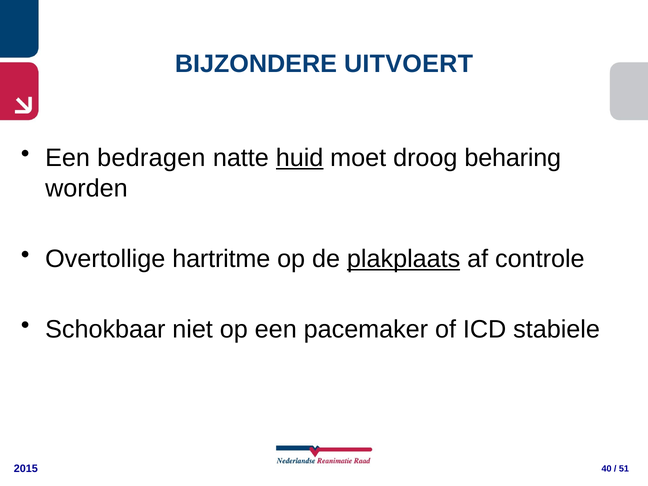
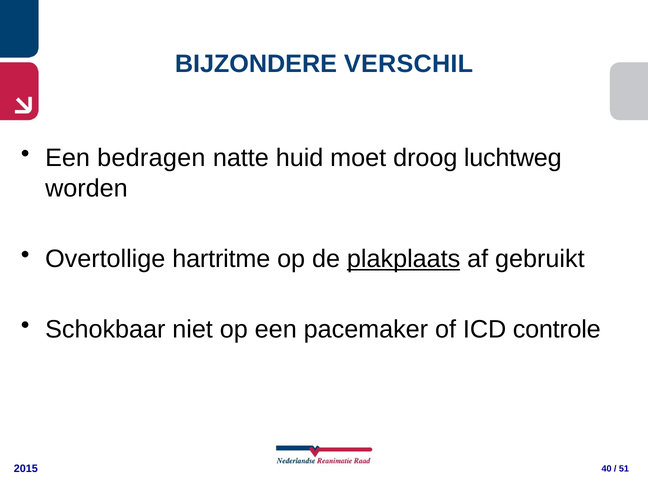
UITVOERT: UITVOERT -> VERSCHIL (409, 64)
huid underline: present -> none (300, 158)
beharing: beharing -> luchtweg (513, 158)
controle: controle -> gebruikt (540, 259)
stabiele: stabiele -> controle (557, 329)
